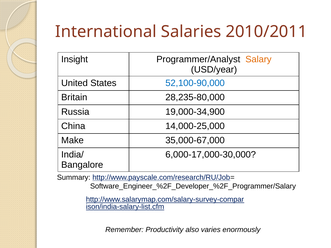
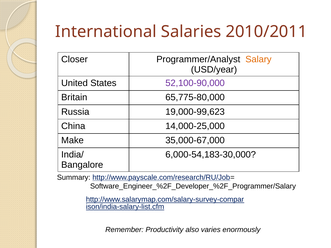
Insight: Insight -> Closer (75, 59)
52,100-90,000 colour: blue -> purple (195, 83)
28,235-80,000: 28,235-80,000 -> 65,775-80,000 (195, 98)
19,000-34,900: 19,000-34,900 -> 19,000-99,623 (195, 112)
6,000-17,000-30,000: 6,000-17,000-30,000 -> 6,000-54,183-30,000 (211, 155)
